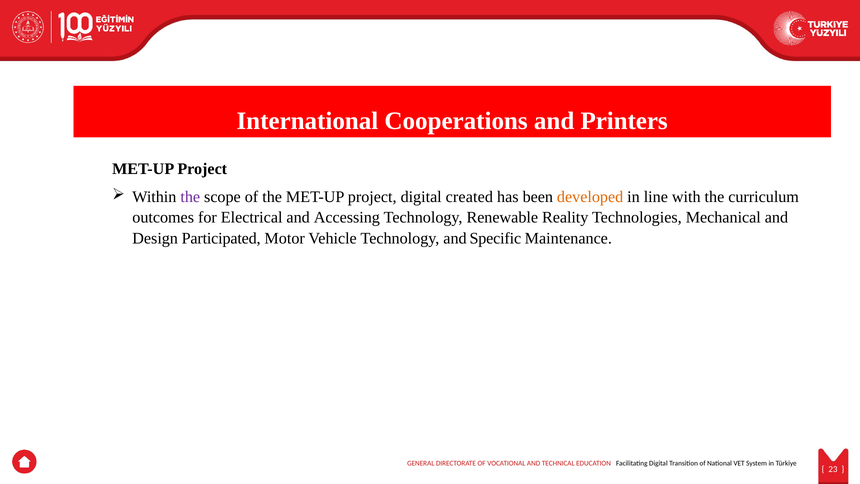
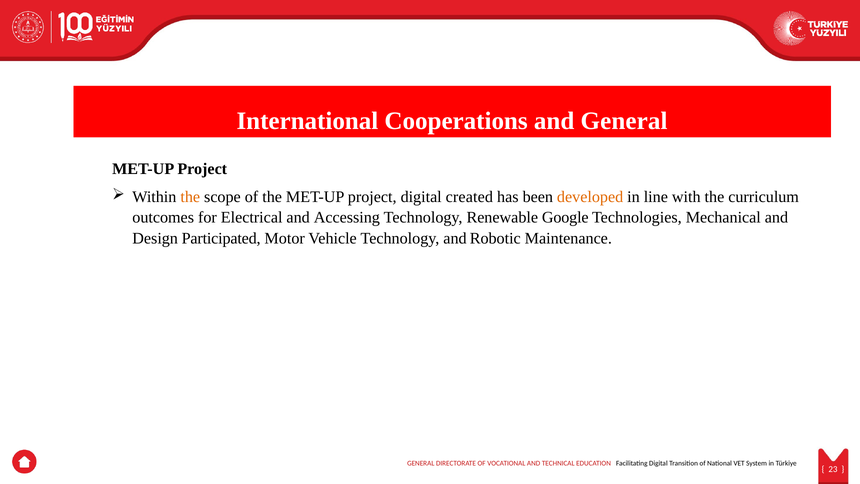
and Printers: Printers -> General (624, 121)
the colour: purple -> orange (190, 197)
Reality: Reality -> Google (565, 217)
Specific: Specific -> Robotic (495, 238)
